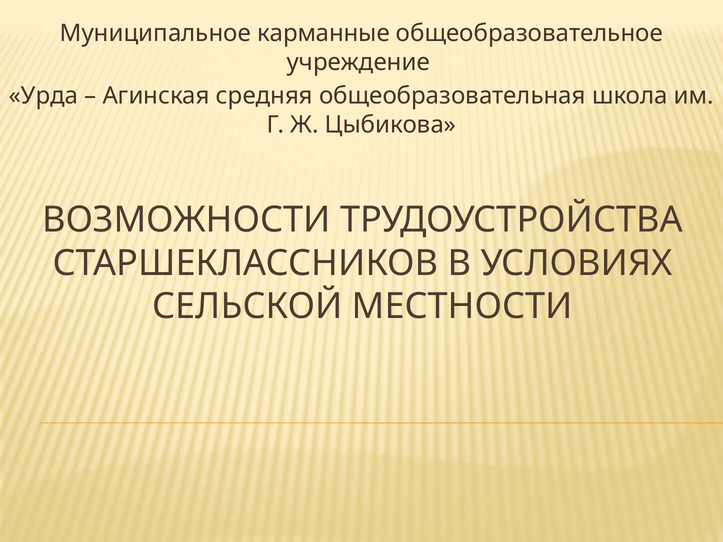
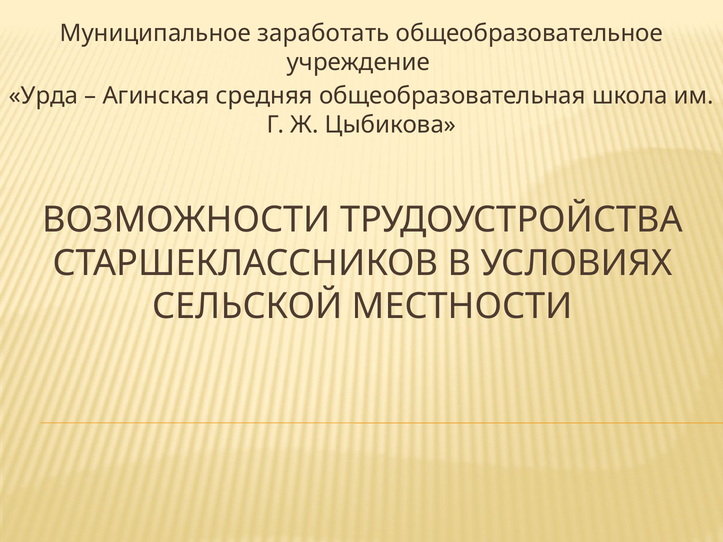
карманные: карманные -> заработать (323, 33)
